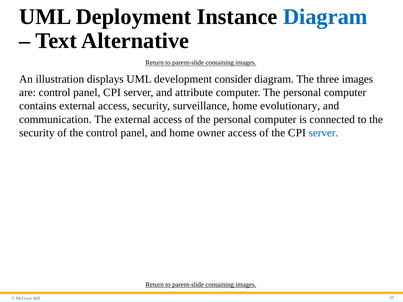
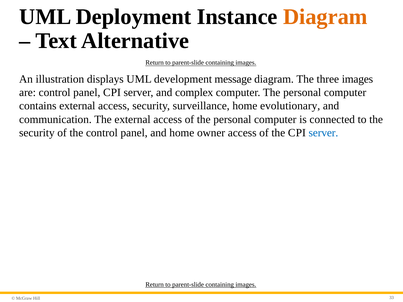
Diagram colour: blue -> orange (325, 17)
consider: consider -> message (233, 79)
attribute: attribute -> complex (194, 93)
